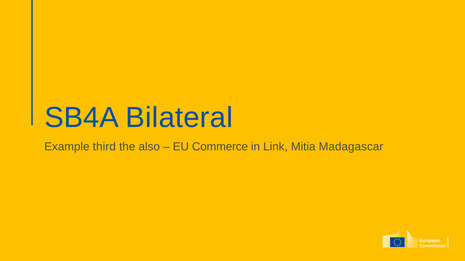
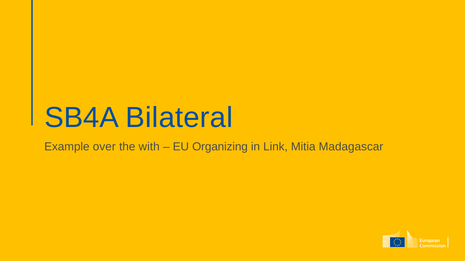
third: third -> over (104, 147)
also: also -> with (149, 147)
Commerce: Commerce -> Organizing (220, 147)
